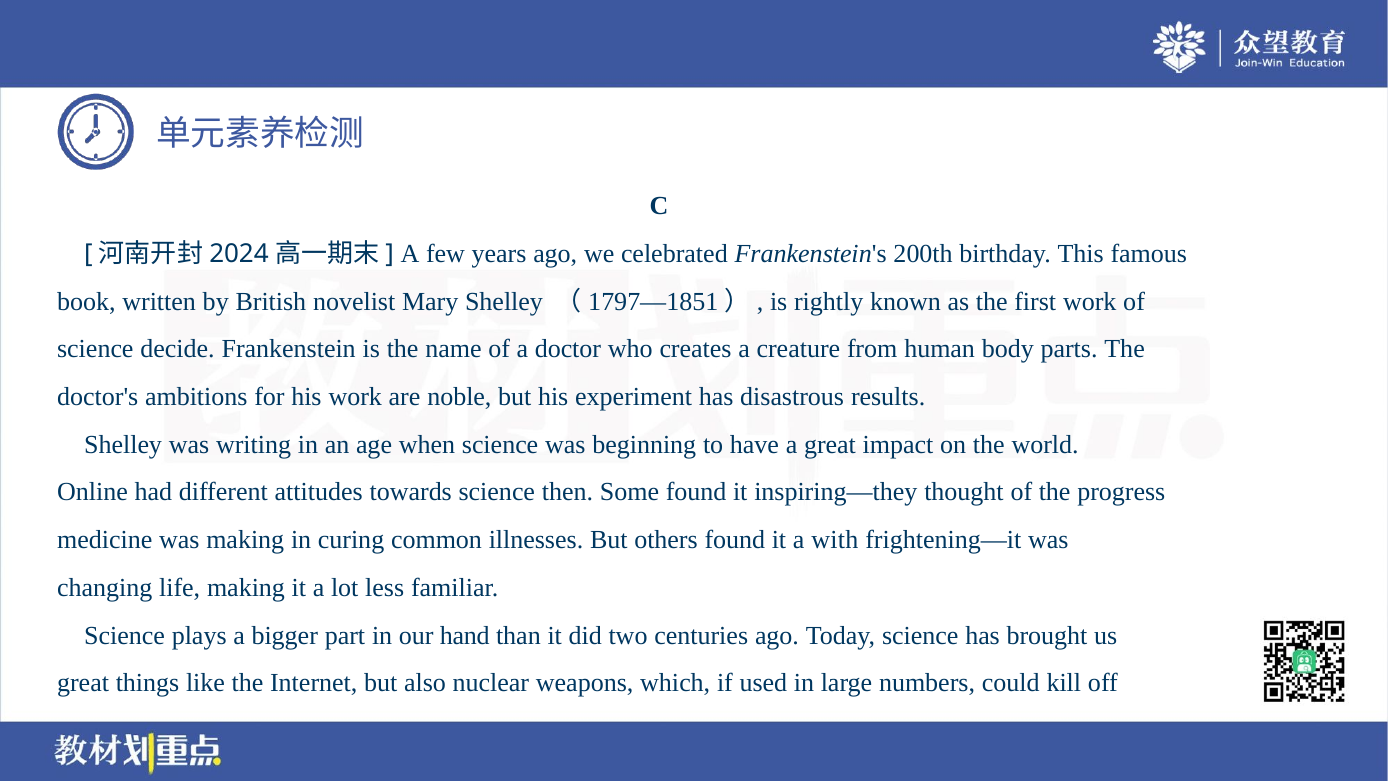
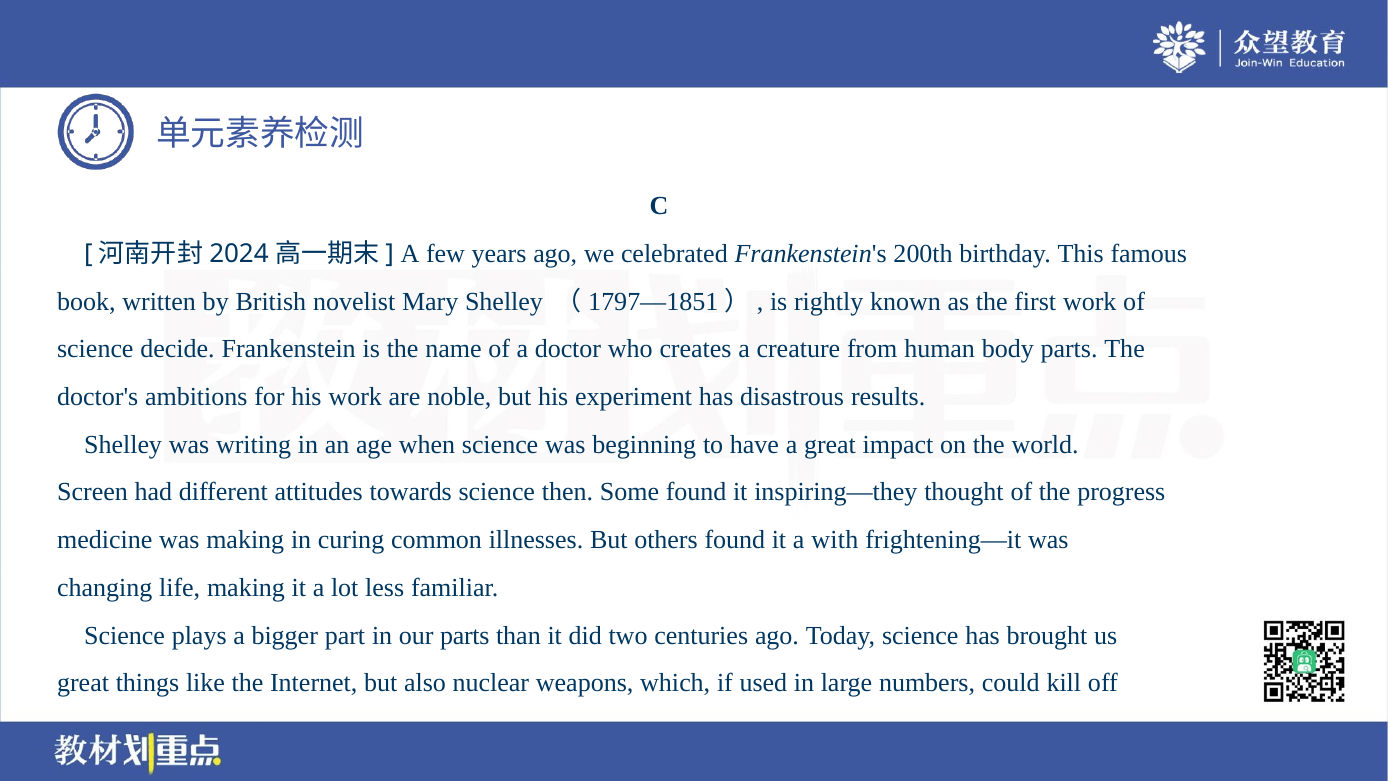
Online: Online -> Screen (93, 492)
our hand: hand -> parts (465, 635)
